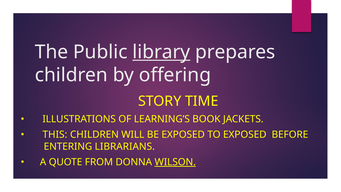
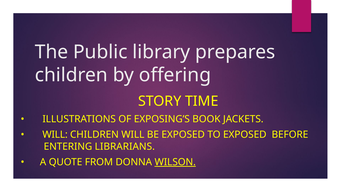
library underline: present -> none (161, 52)
LEARNING’S: LEARNING’S -> EXPOSING’S (162, 119)
THIS: THIS -> WILL (55, 134)
